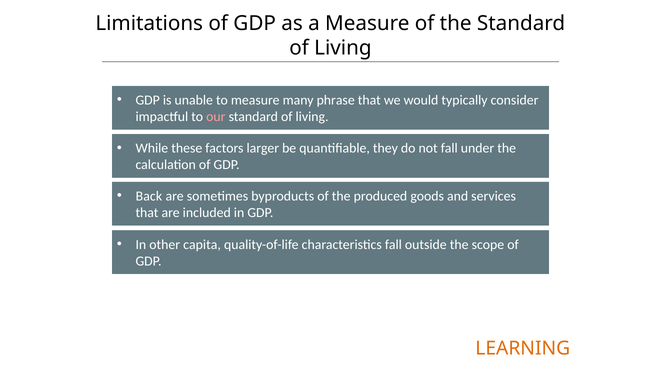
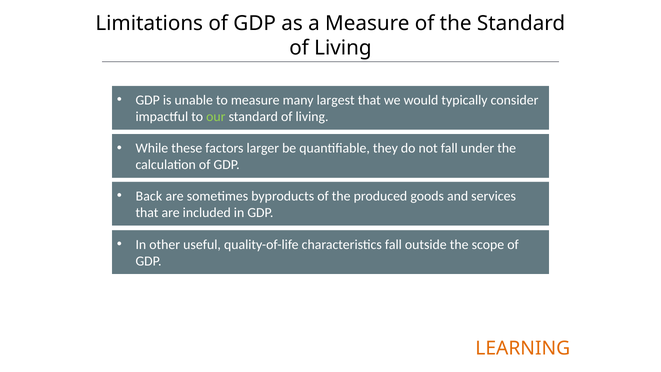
phrase: phrase -> largest (336, 100)
our colour: pink -> light green (216, 117)
capita: capita -> useful (202, 244)
